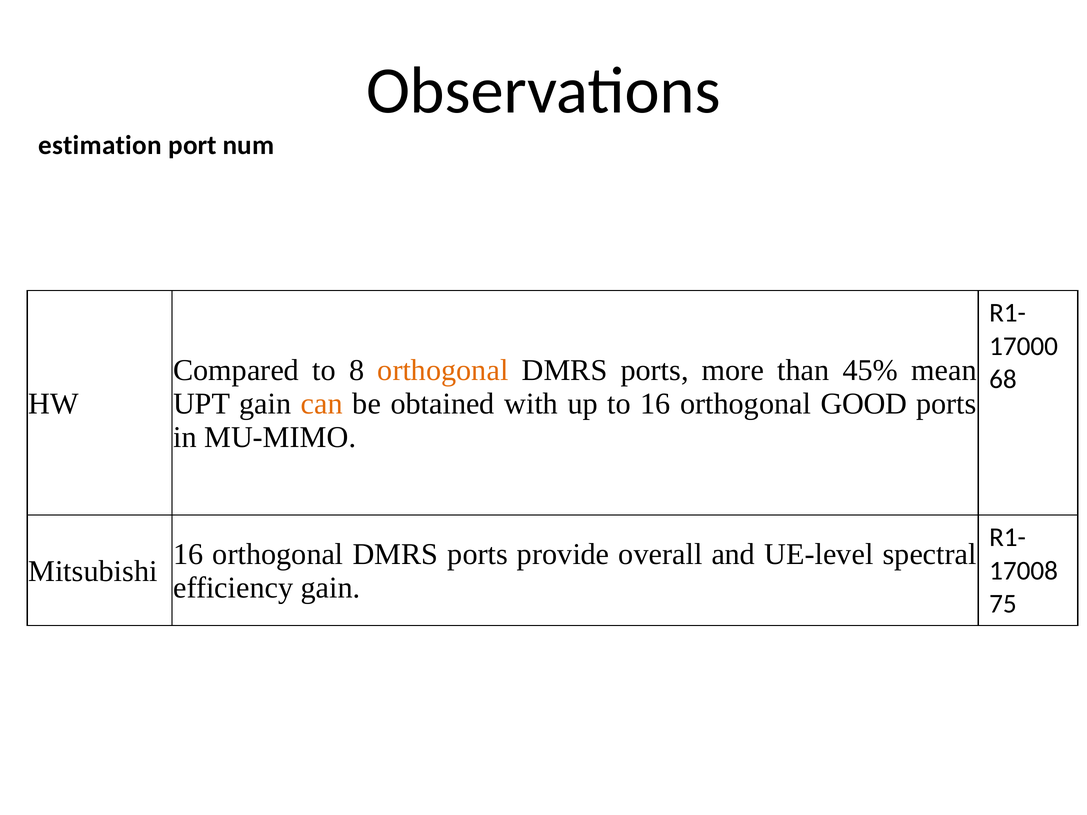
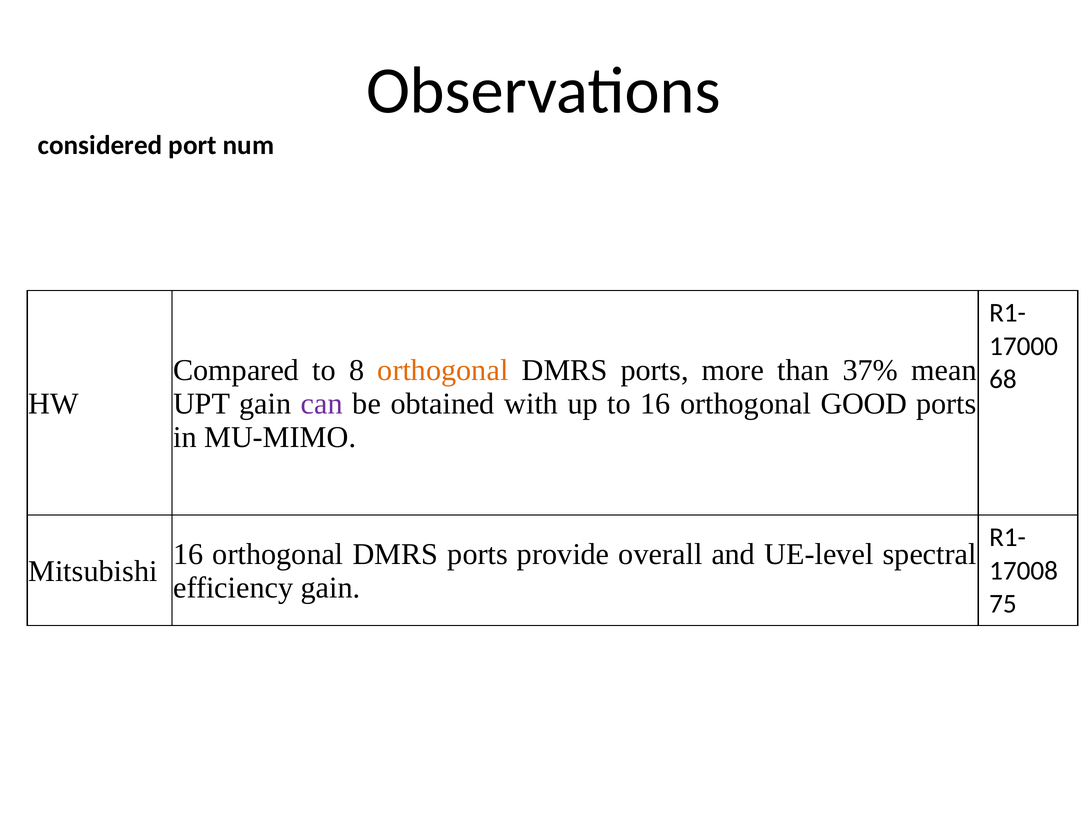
estimation: estimation -> considered (100, 145)
45%: 45% -> 37% (870, 370)
can colour: orange -> purple (322, 404)
